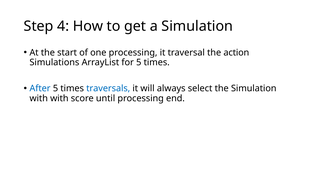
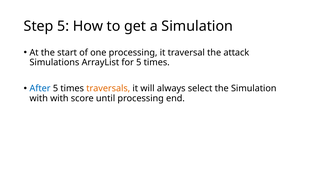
Step 4: 4 -> 5 (63, 26)
action: action -> attack (236, 53)
traversals colour: blue -> orange (108, 88)
